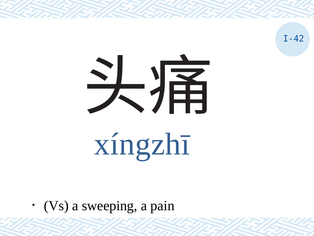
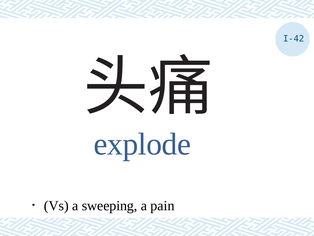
xíngzhī: xíngzhī -> explode (142, 144)
